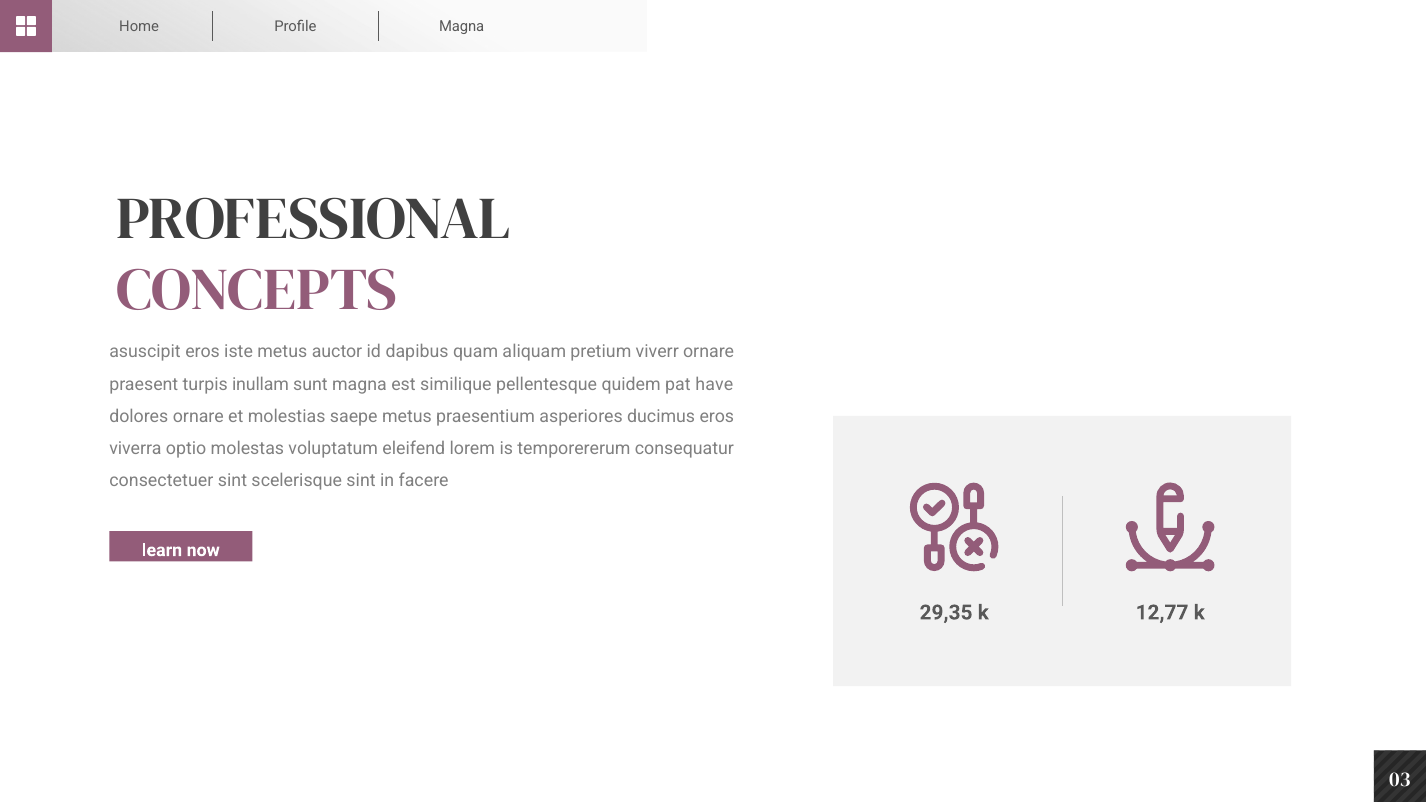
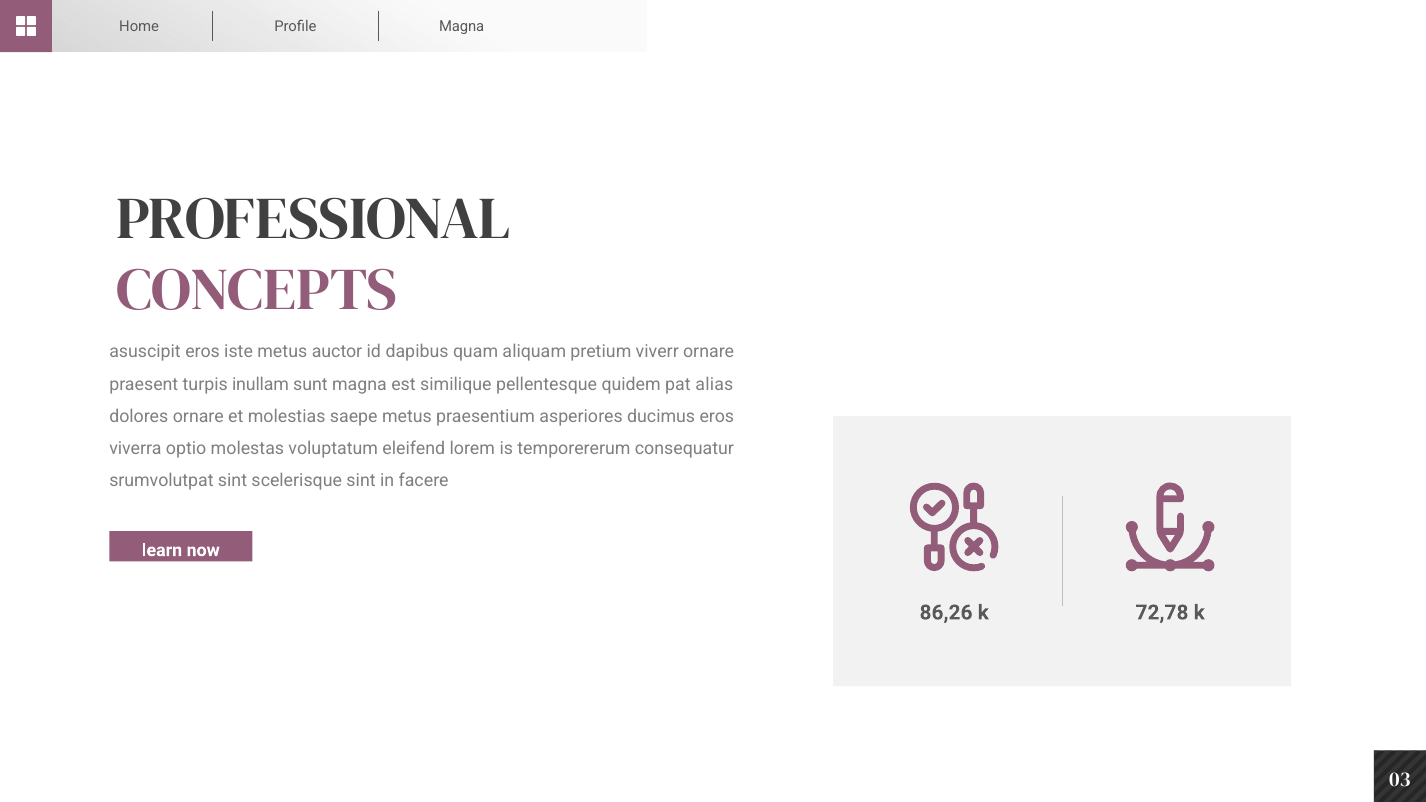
have: have -> alias (714, 384)
consectetuer: consectetuer -> srumvolutpat (161, 480)
29,35: 29,35 -> 86,26 (946, 613)
12,77: 12,77 -> 72,78 (1162, 613)
